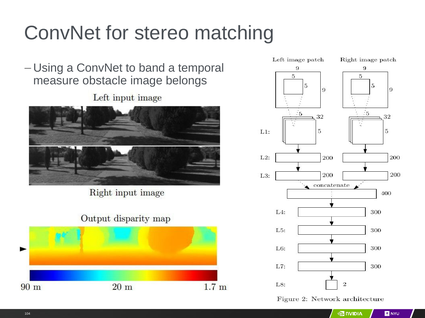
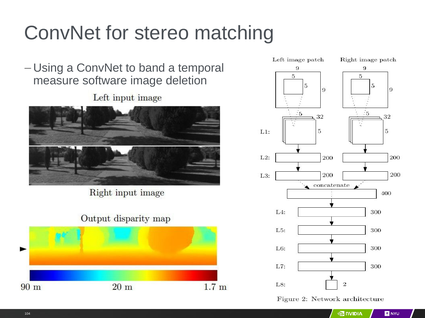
obstacle: obstacle -> software (105, 81)
belongs: belongs -> deletion (186, 81)
